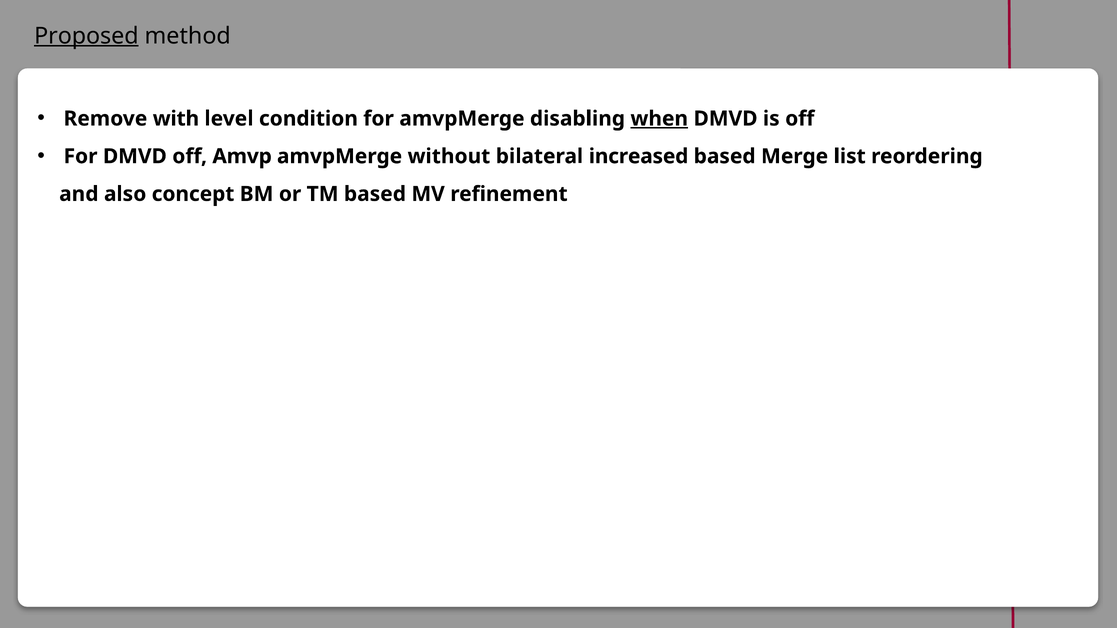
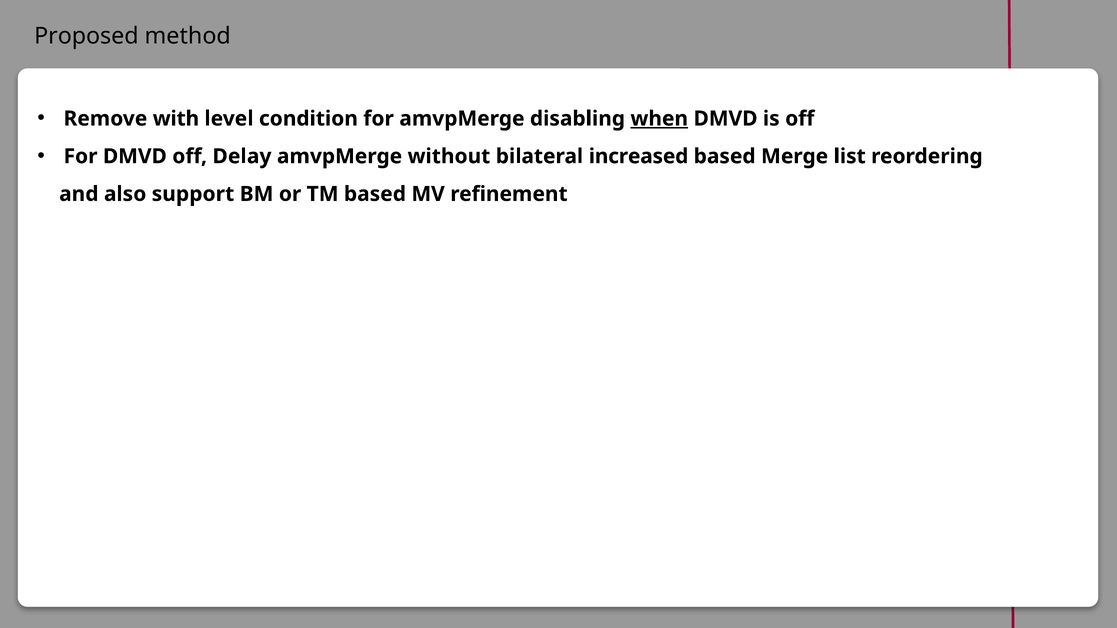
Proposed underline: present -> none (86, 36)
Amvp: Amvp -> Delay (242, 156)
concept: concept -> support (193, 194)
